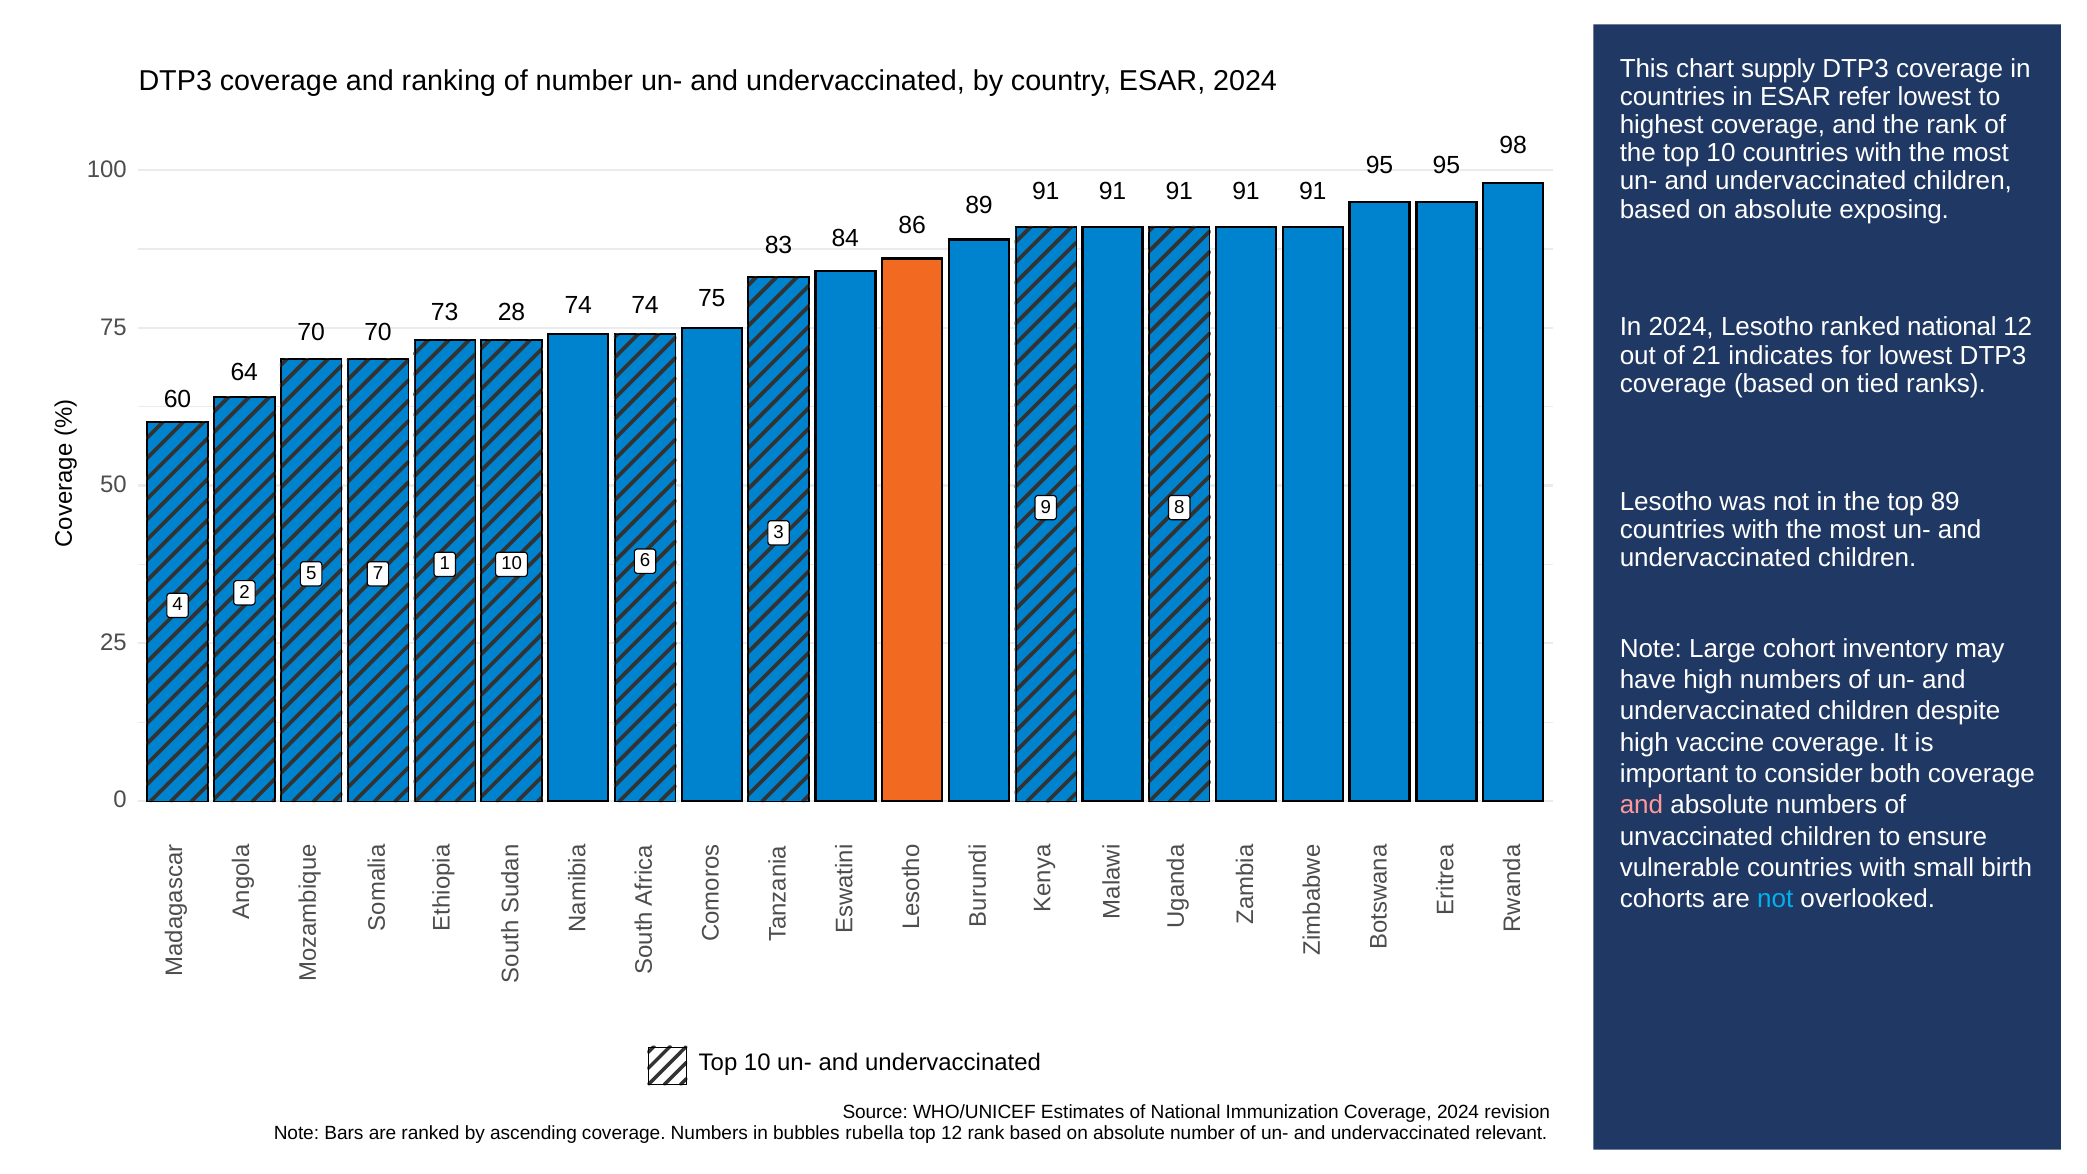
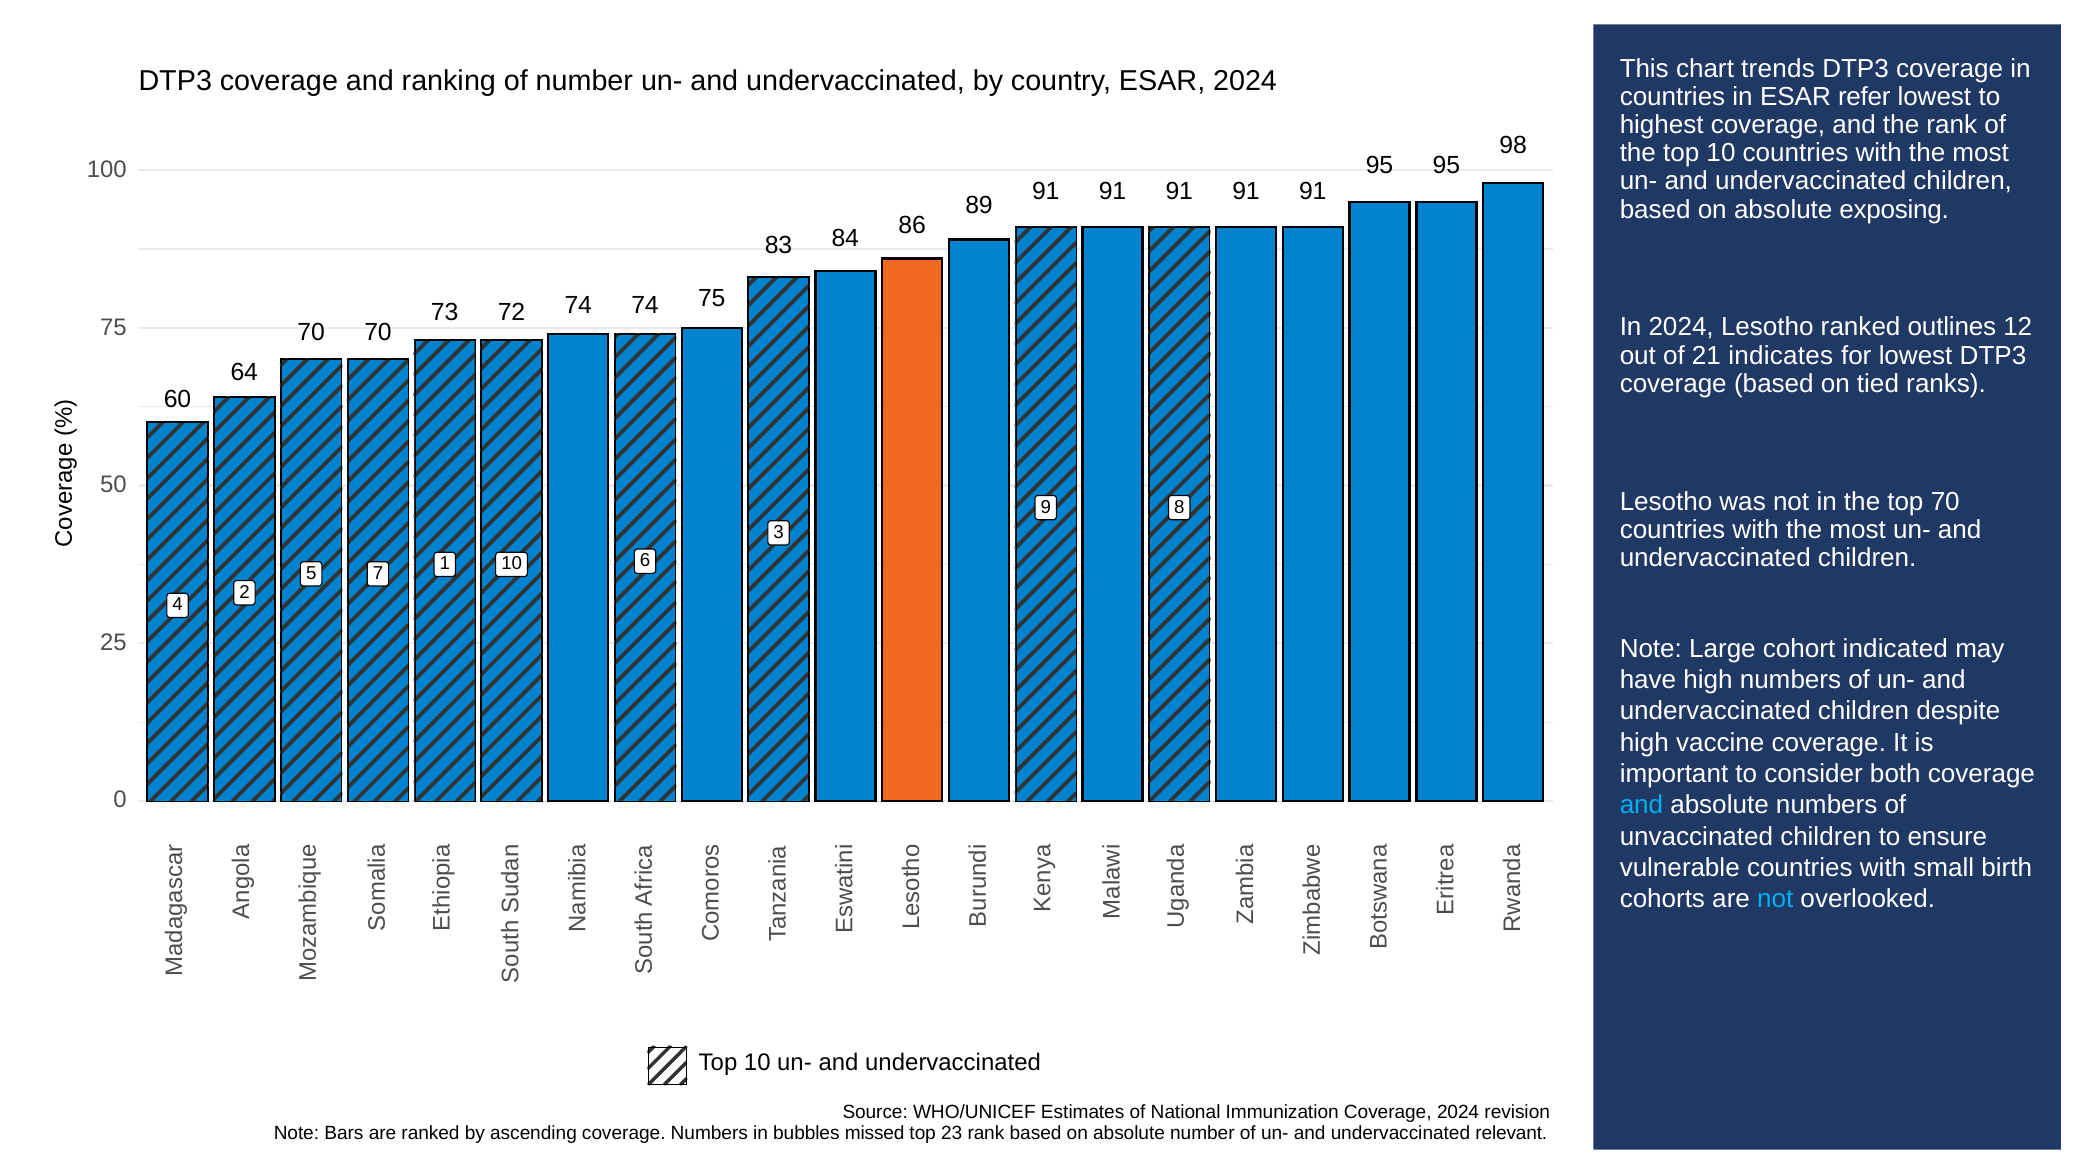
supply: supply -> trends (1778, 69)
28: 28 -> 72 (512, 312)
ranked national: national -> outlines (1952, 327)
top 89: 89 -> 70 (1945, 502)
inventory: inventory -> indicated (1895, 649)
and colour: pink -> light blue (1641, 805)
rubella: rubella -> missed (875, 1133)
top 12: 12 -> 23 (952, 1133)
